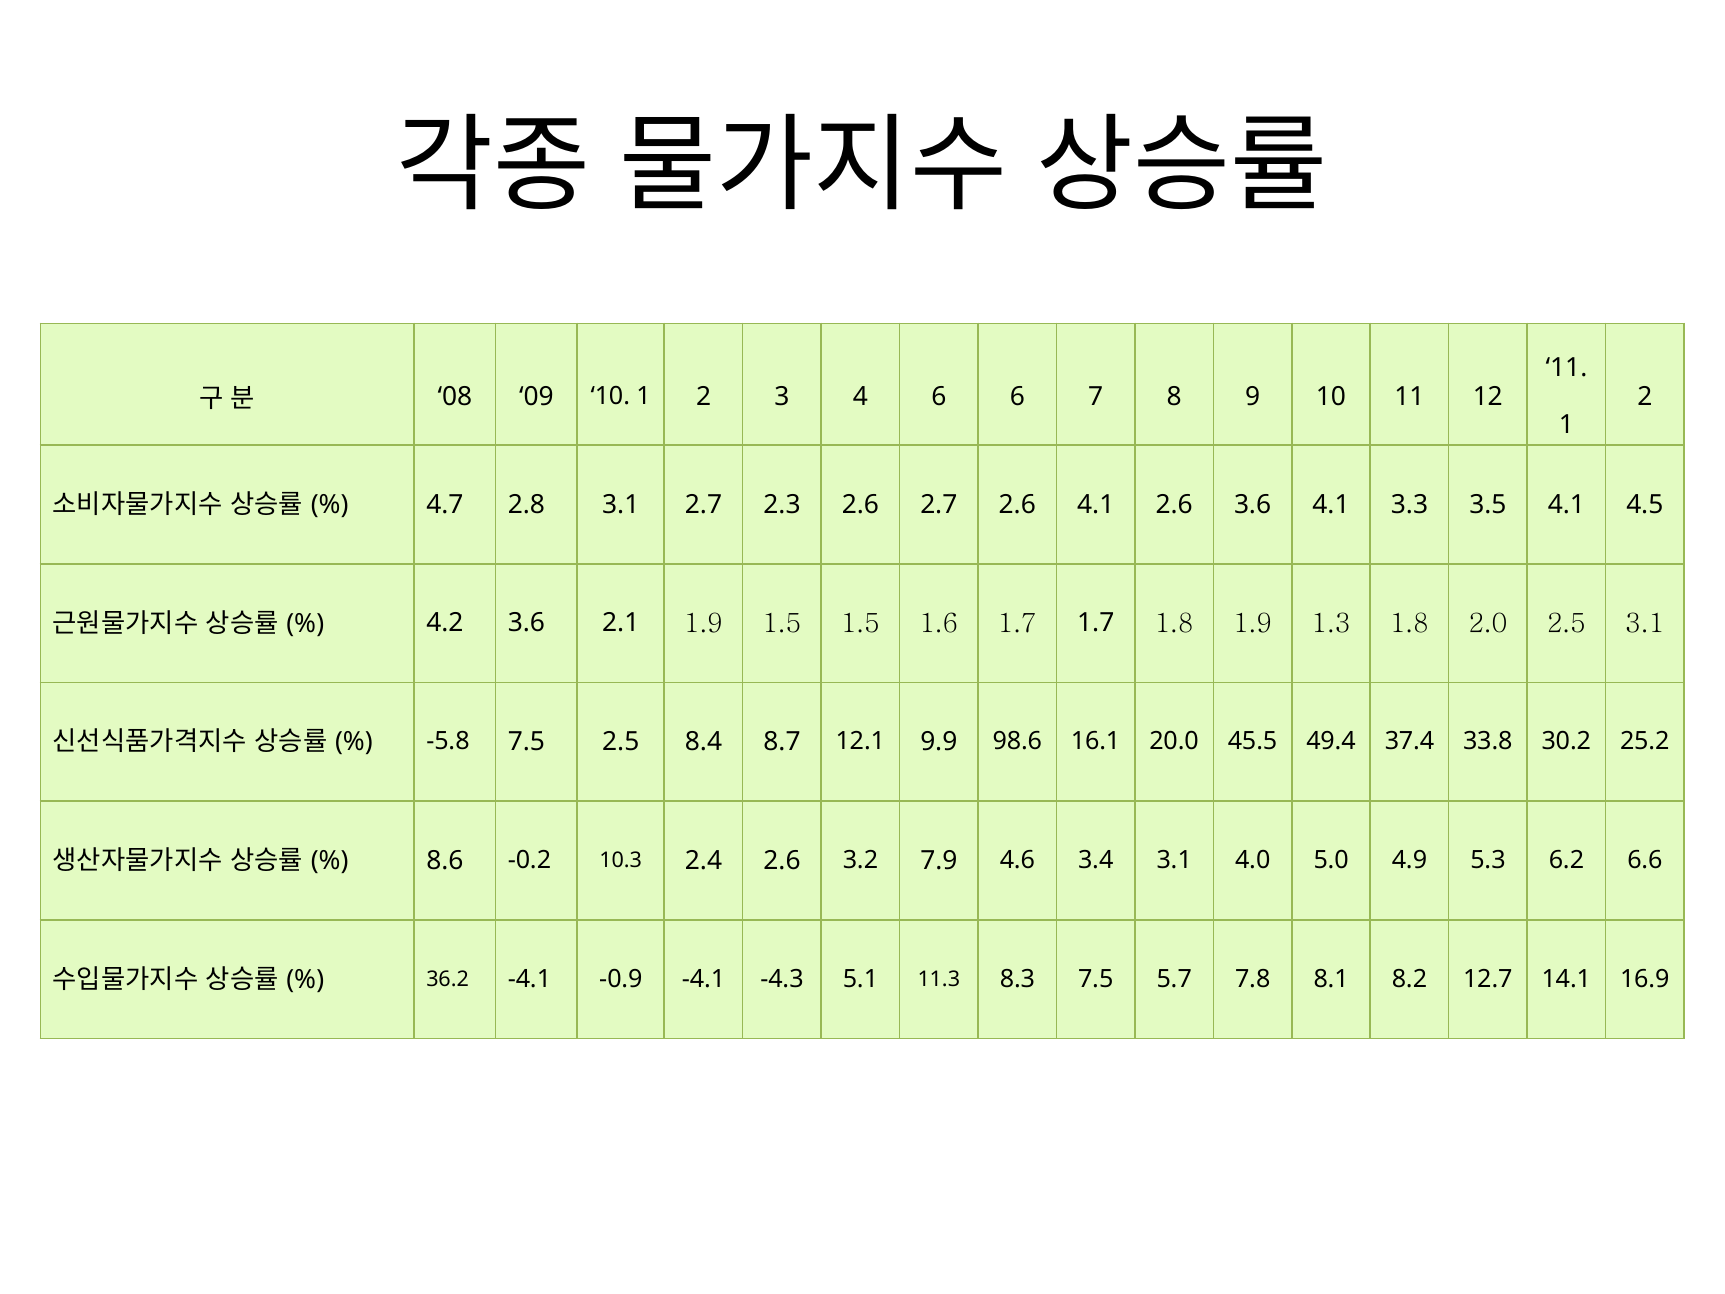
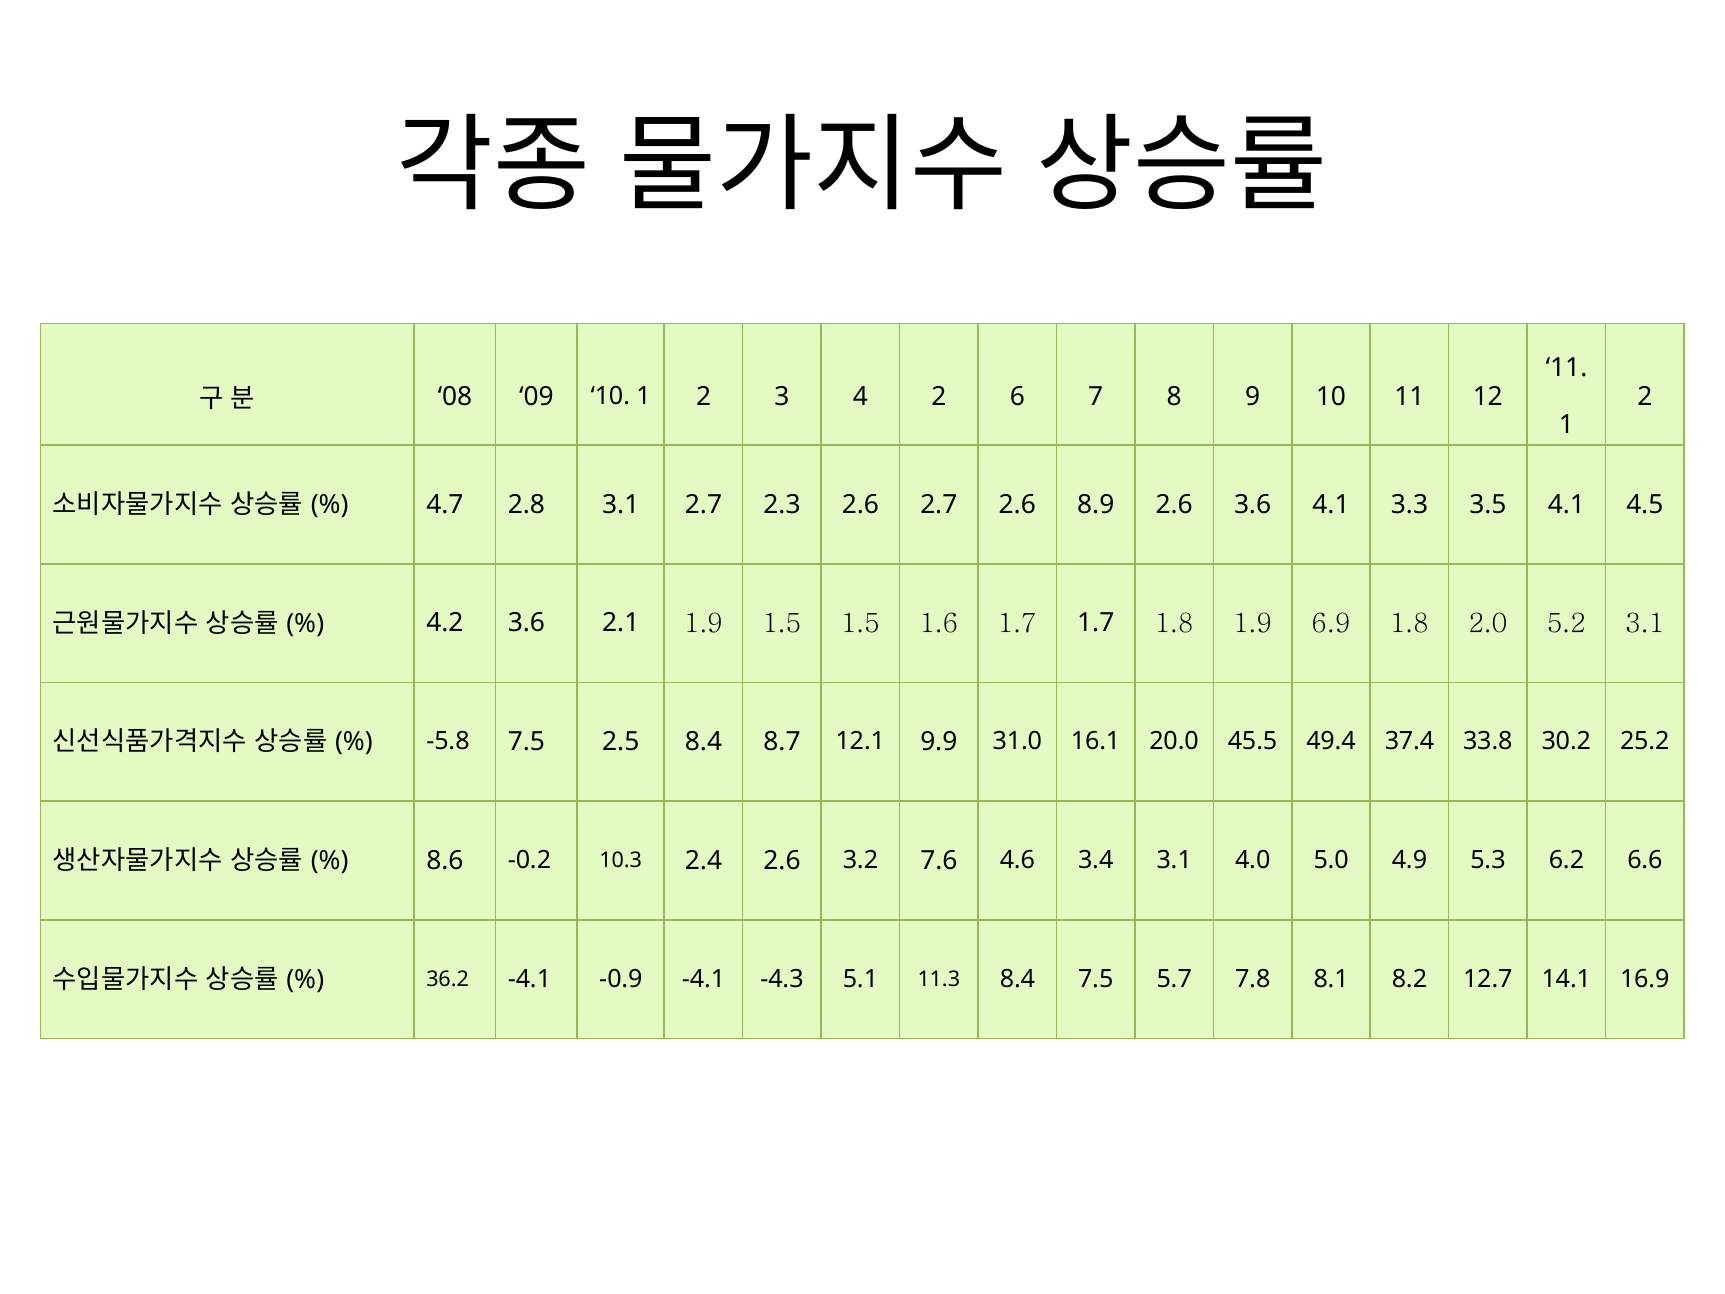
4 6: 6 -> 2 (939, 396)
2.6 4.1: 4.1 -> 8.9 (1096, 504)
1.3: 1.3 -> 6.9 (1331, 623)
2.0 2.5: 2.5 -> 5.2 (1566, 623)
98.6: 98.6 -> 31.0 (1017, 741)
7.9: 7.9 -> 7.6 (939, 860)
11.3 8.3: 8.3 -> 8.4 (1017, 979)
